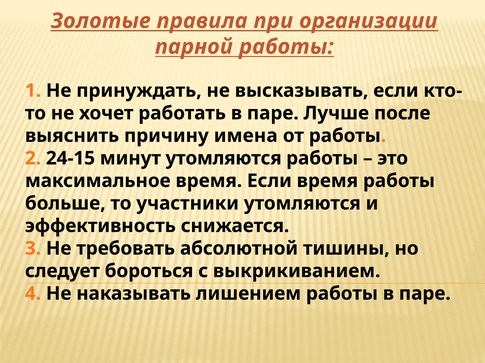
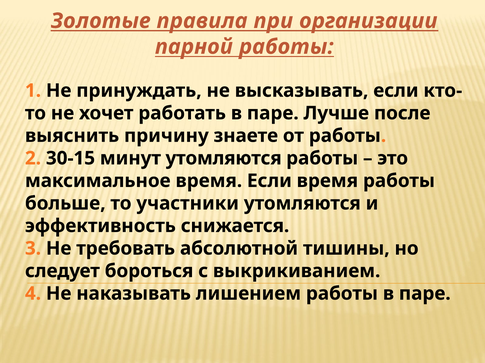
имена: имена -> знаете (246, 136)
24-15: 24-15 -> 30-15 (70, 159)
